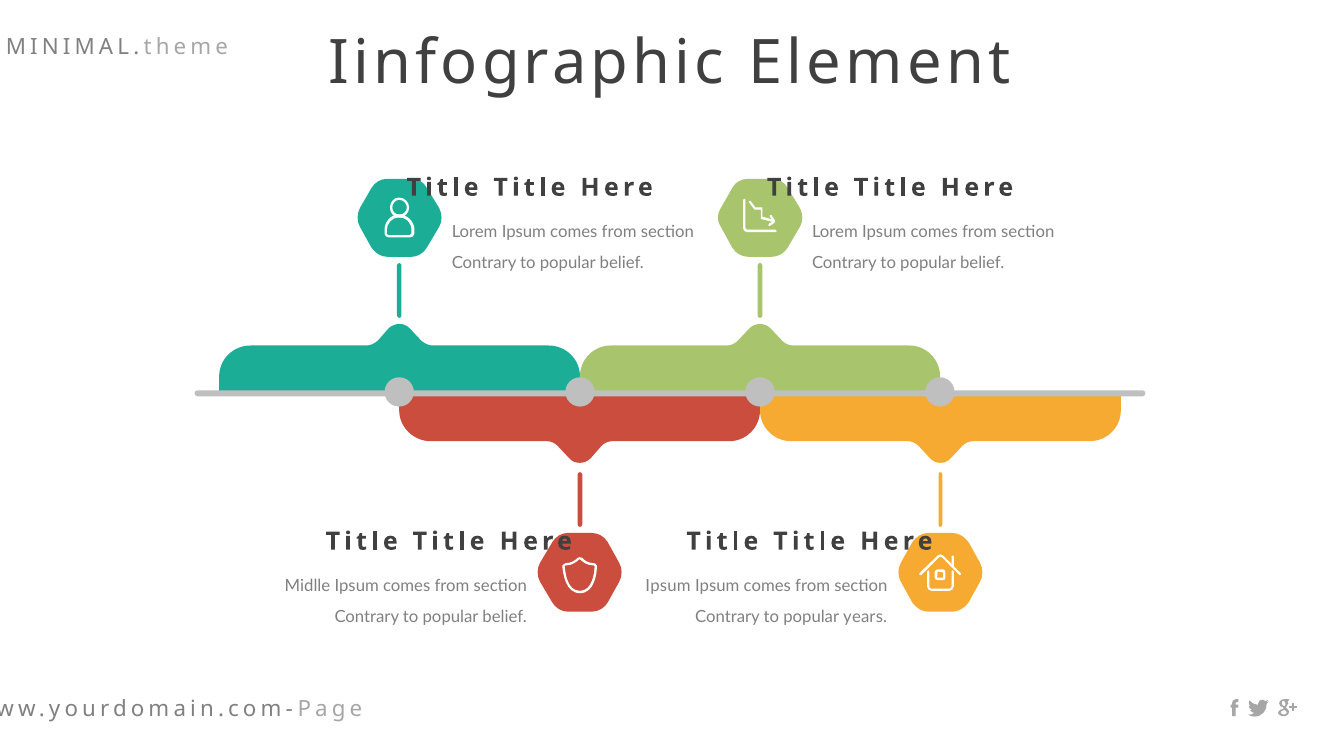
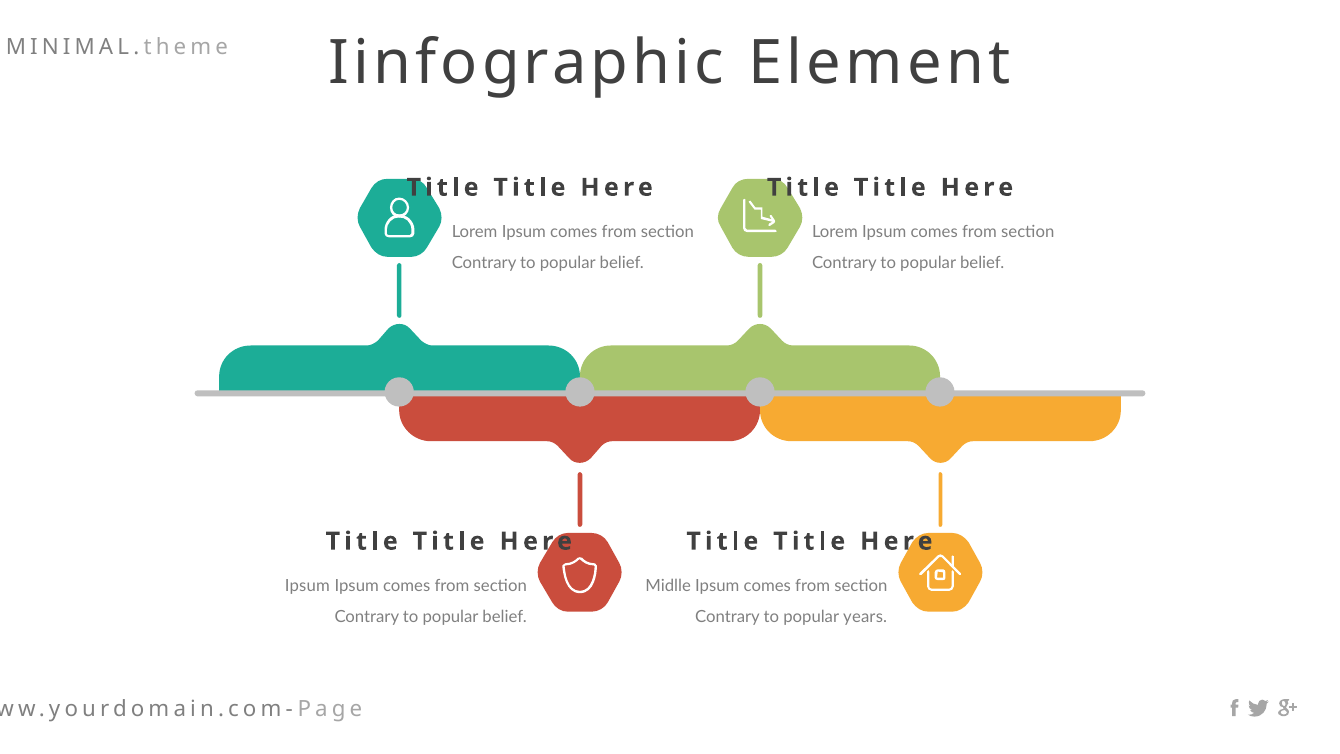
Midlle: Midlle -> Ipsum (307, 586)
Ipsum: Ipsum -> Midlle (668, 586)
